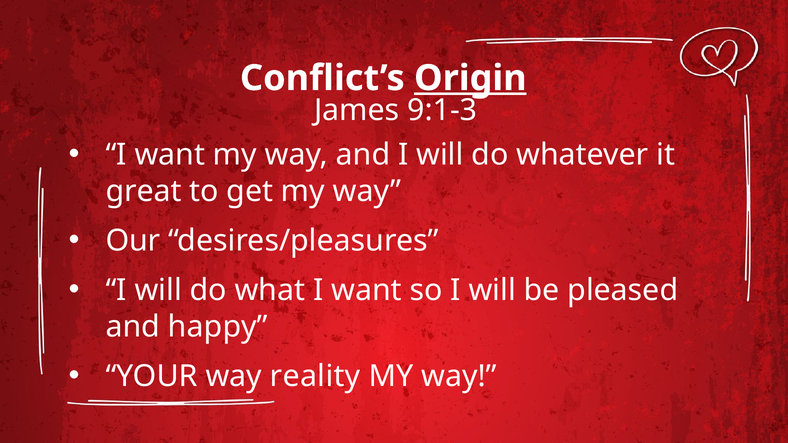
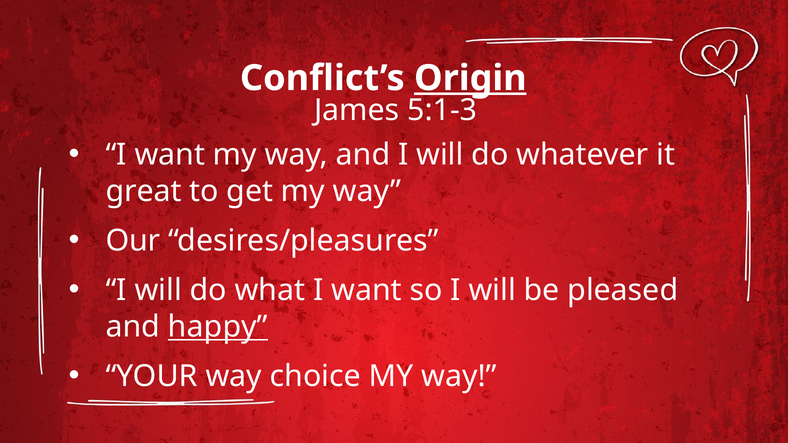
9:1-3: 9:1-3 -> 5:1-3 (442, 110)
happy underline: none -> present (218, 327)
reality: reality -> choice (315, 376)
